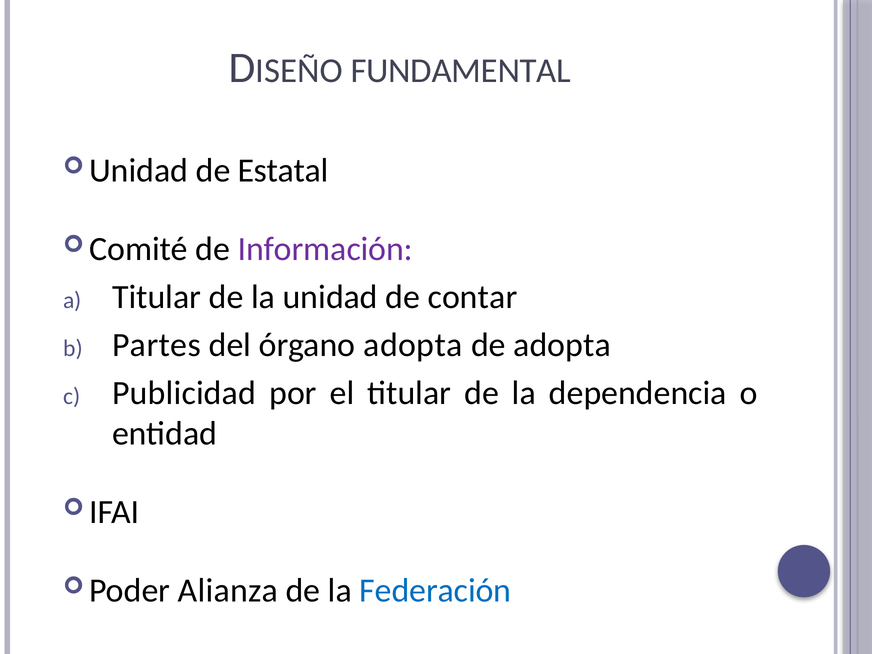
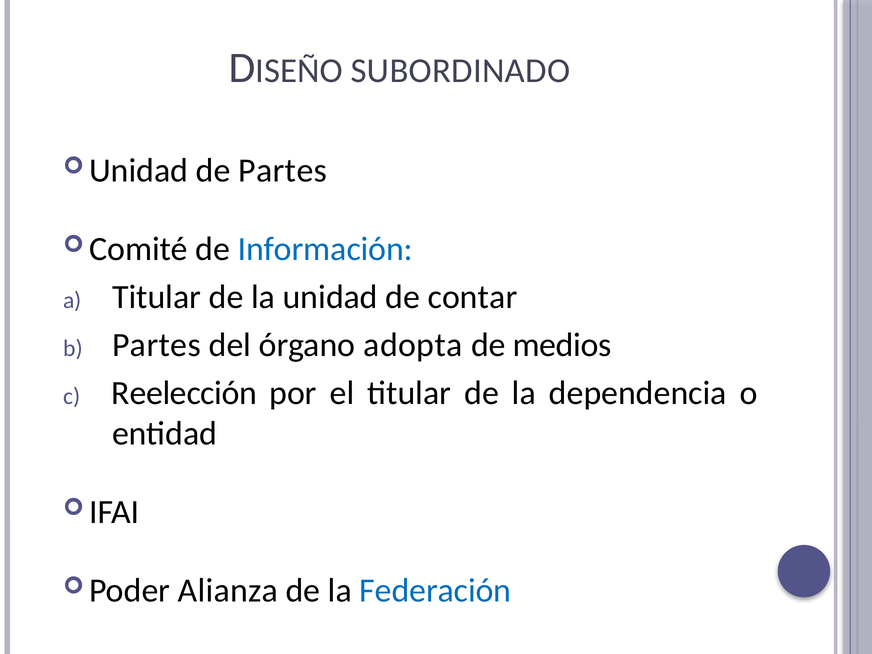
FUNDAMENTAL: FUNDAMENTAL -> SUBORDINADO (460, 71)
de Estatal: Estatal -> Partes (283, 170)
Información colour: purple -> blue (325, 249)
de adopta: adopta -> medios (562, 345)
Publicidad: Publicidad -> Reelección (184, 393)
